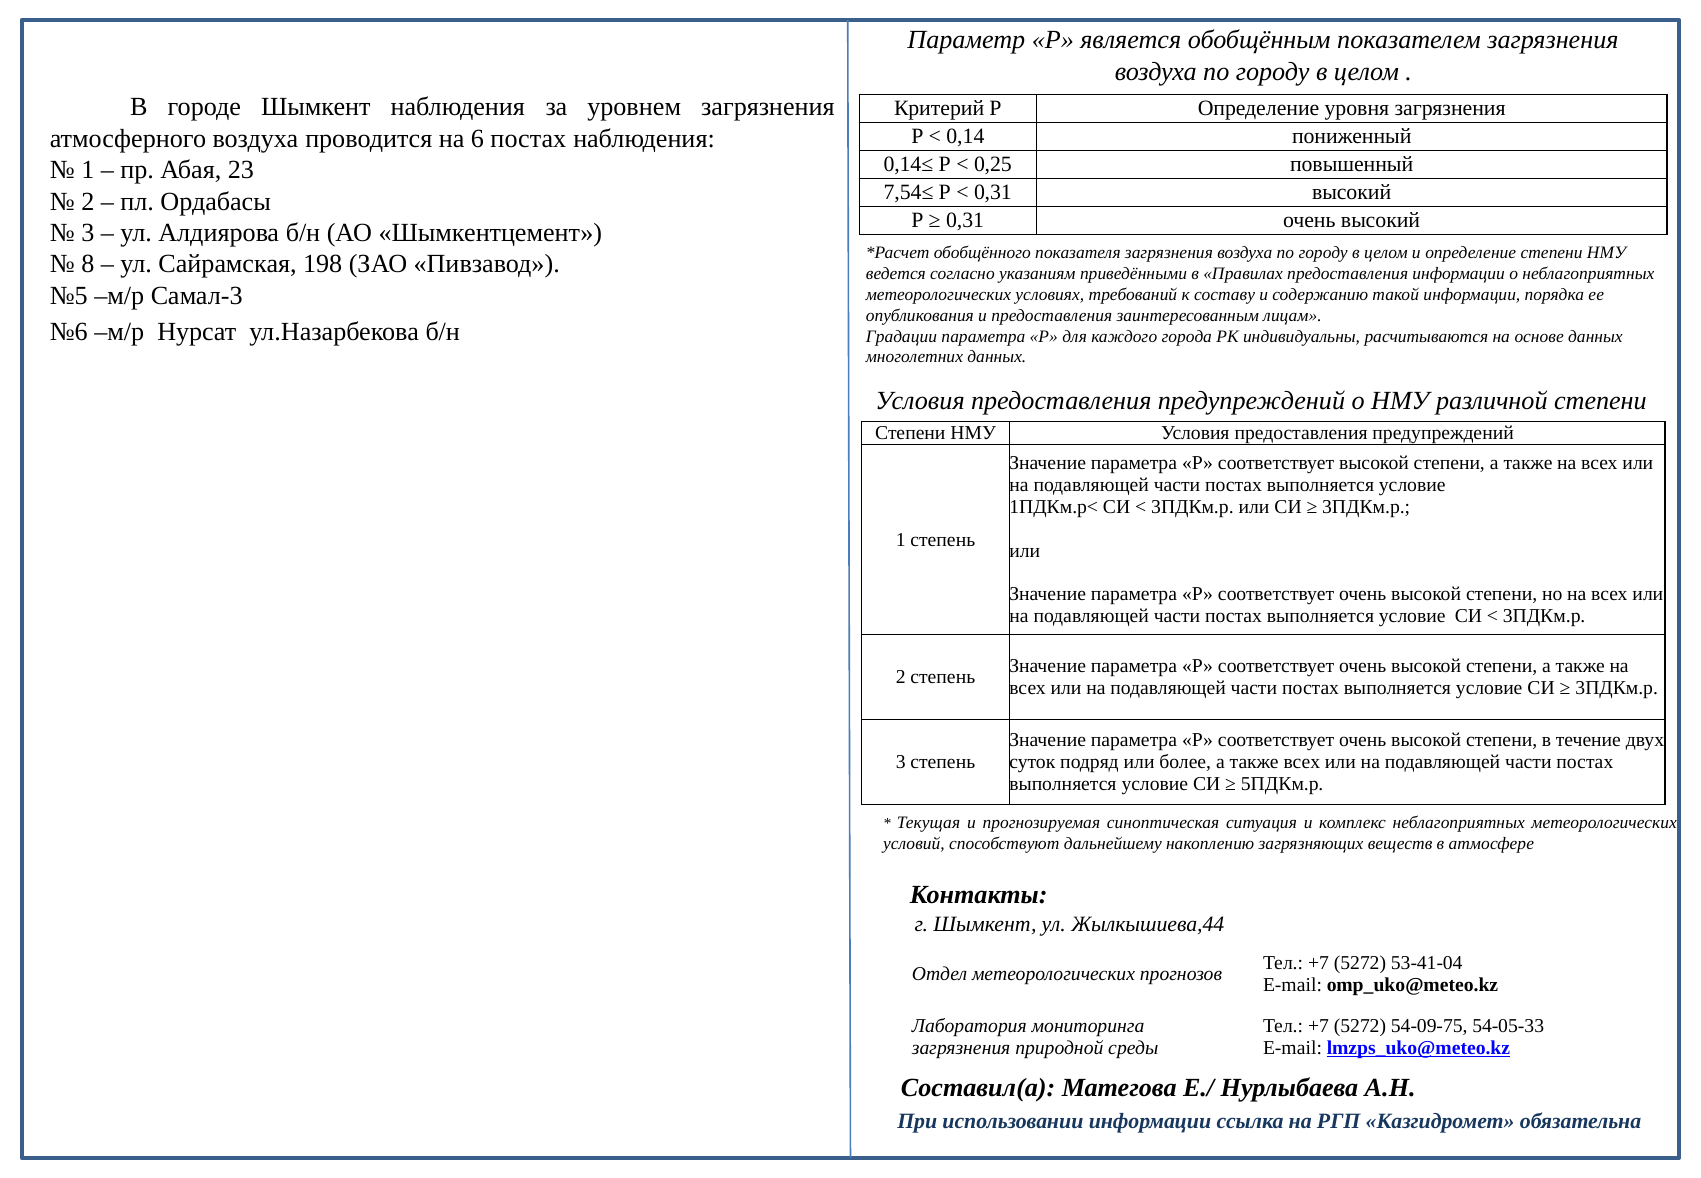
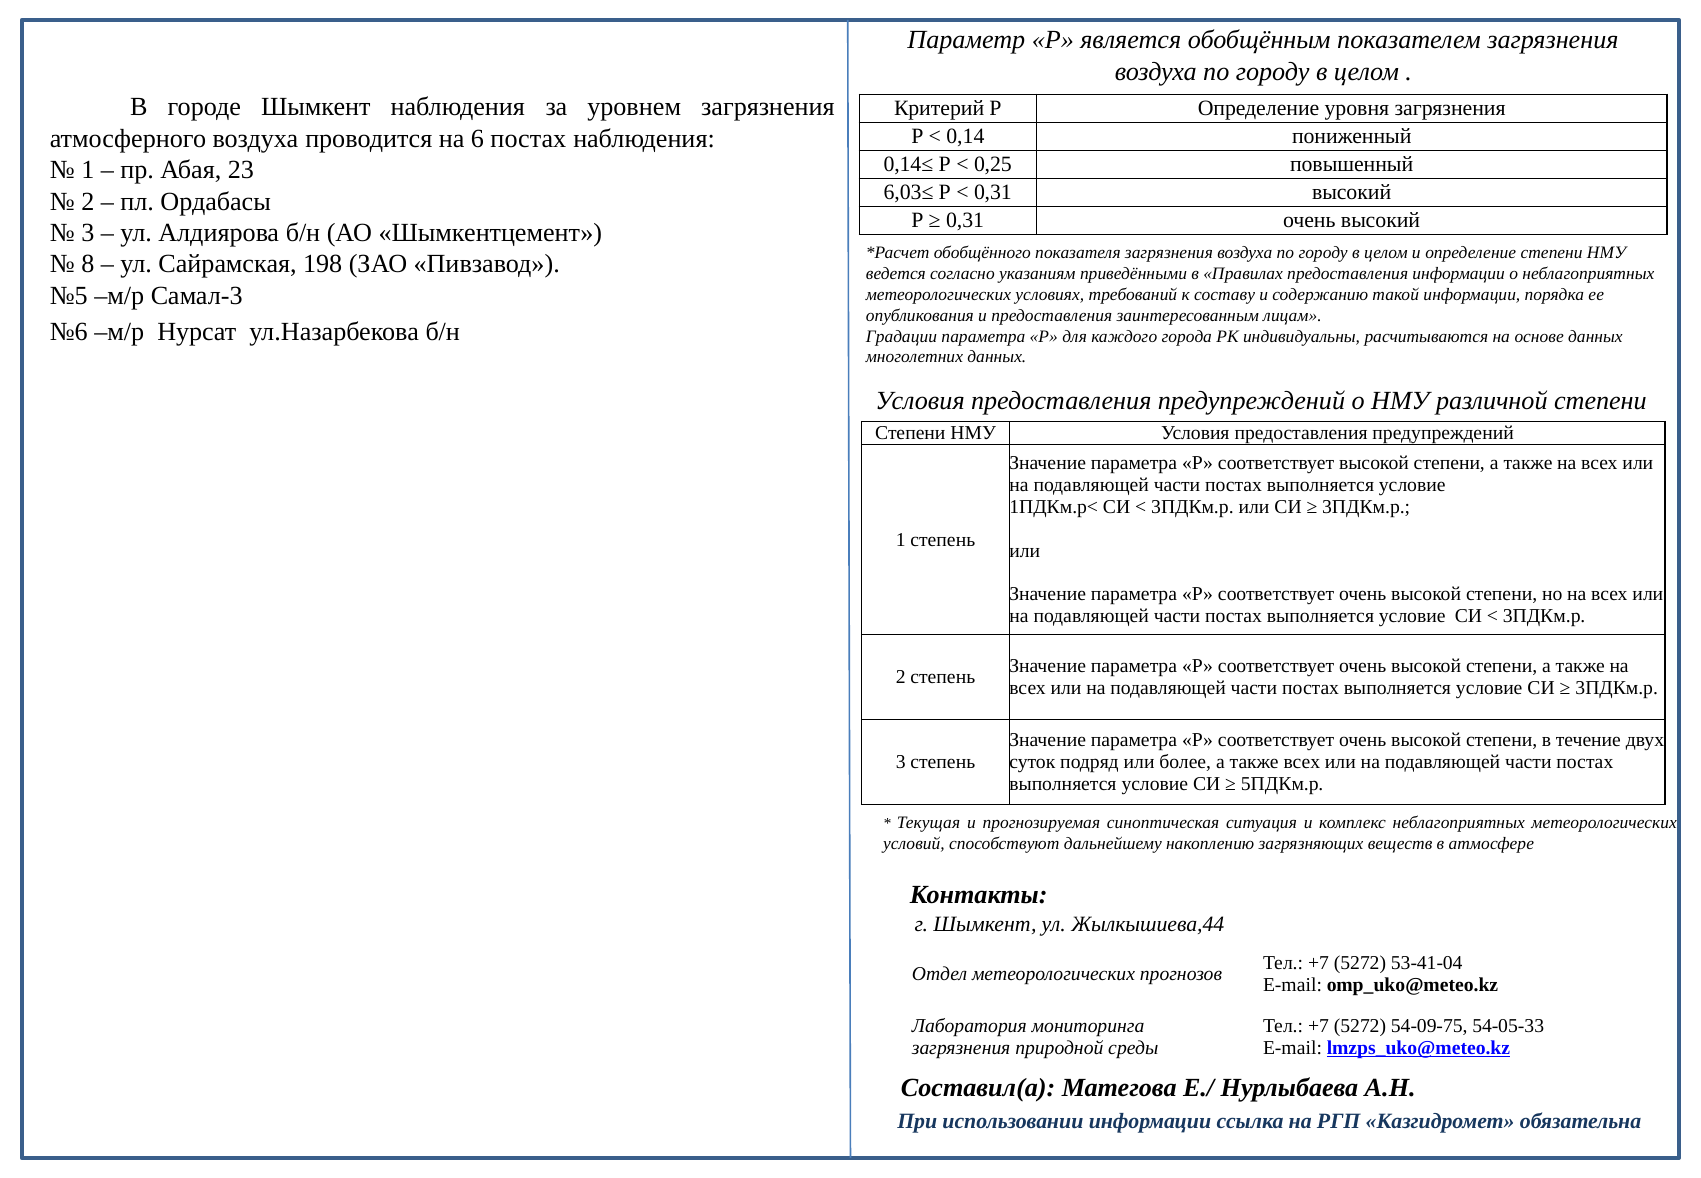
7,54≤: 7,54≤ -> 6,03≤ (909, 192)
